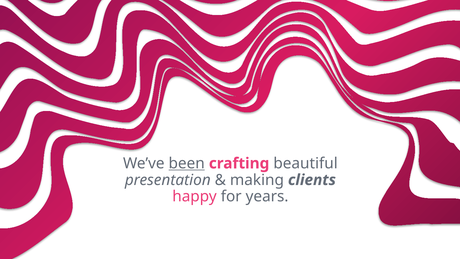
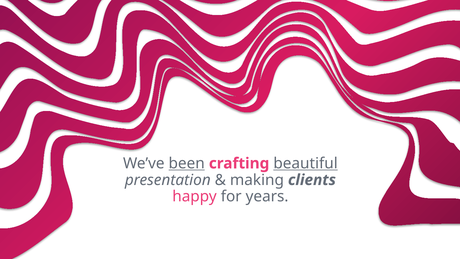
beautiful underline: none -> present (306, 163)
